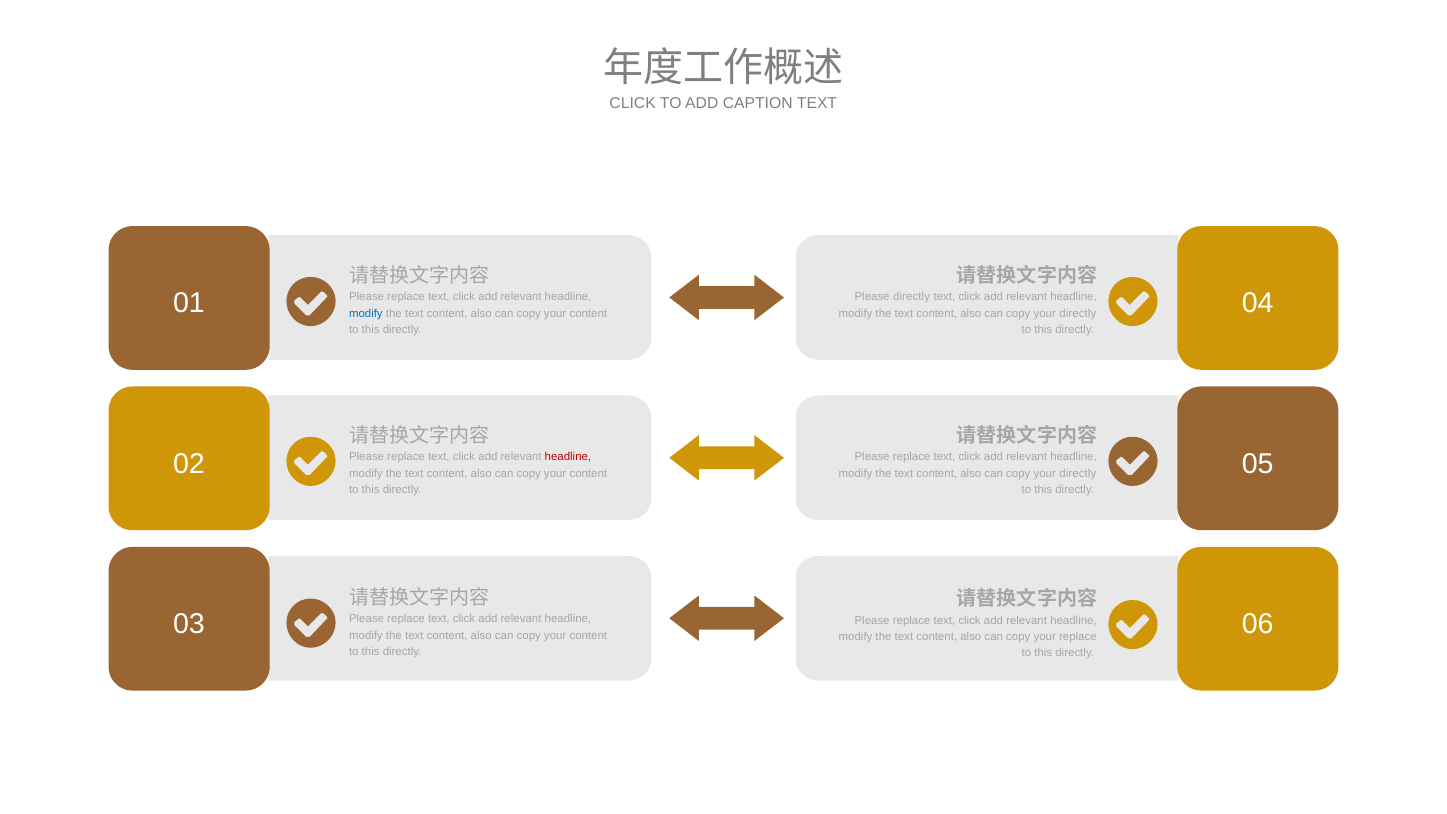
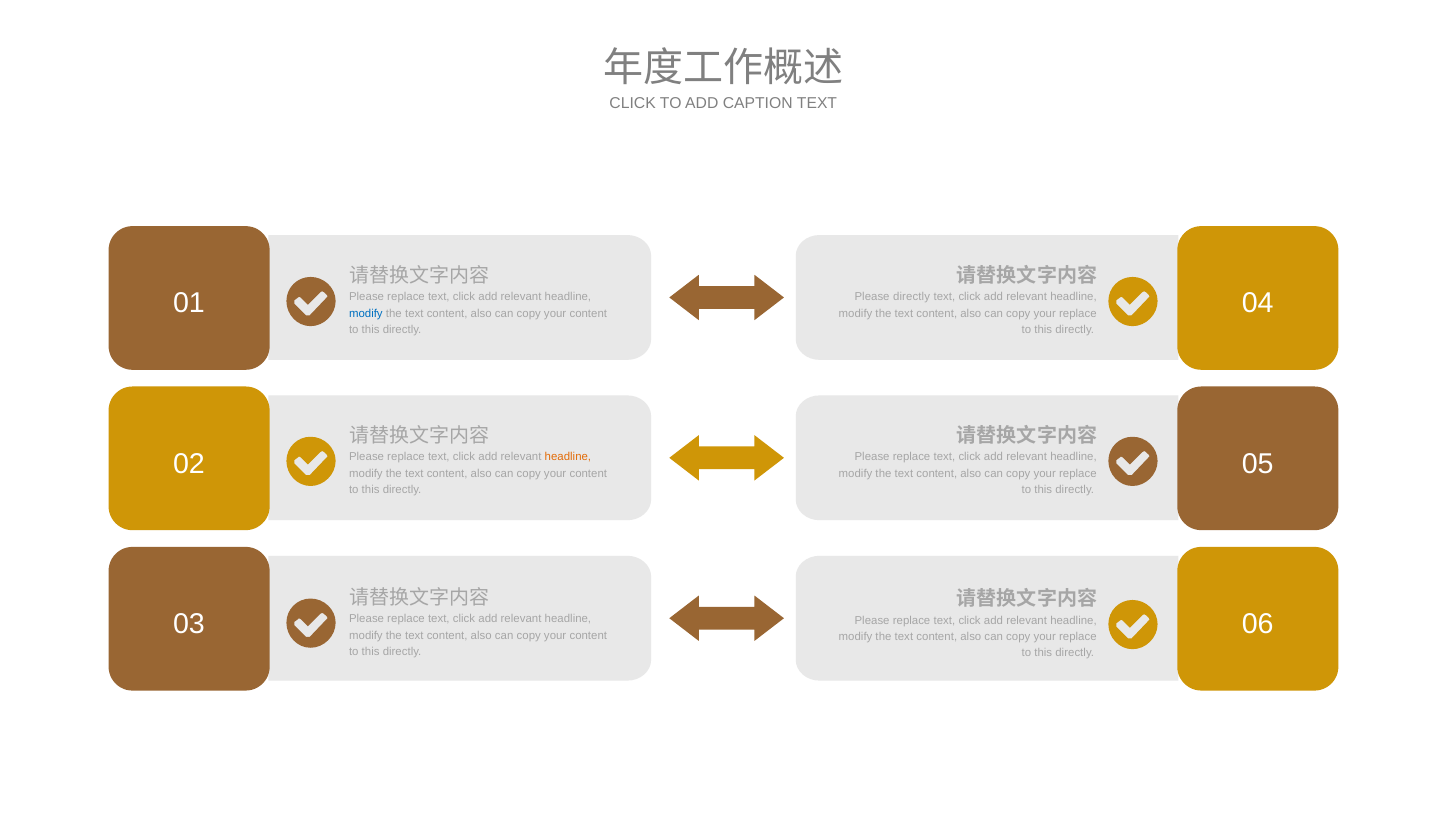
directly: directly -> replace (1078, 314)
headline colour: red -> orange (568, 457)
directly: directly -> replace (1078, 473)
